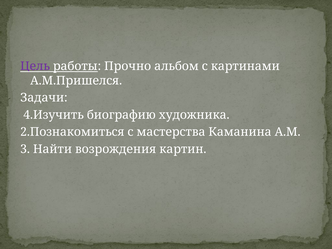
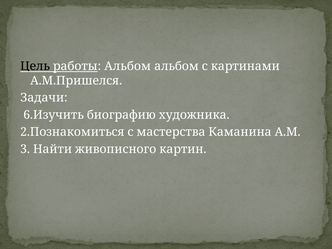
Цель colour: purple -> black (35, 66)
работы Прочно: Прочно -> Альбом (128, 66)
4.Изучить: 4.Изучить -> 6.Изучить (54, 115)
возрождения: возрождения -> живописного (116, 149)
